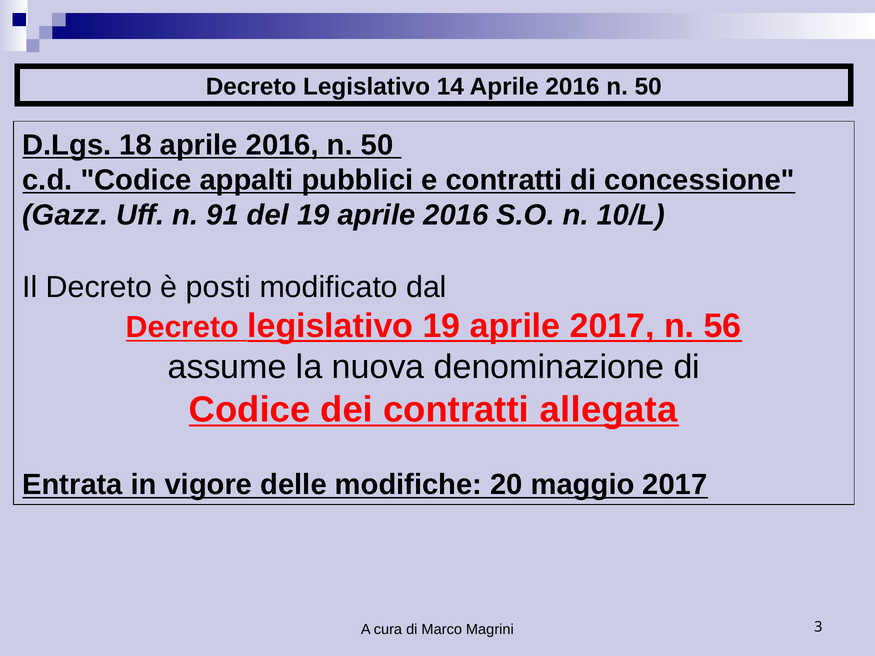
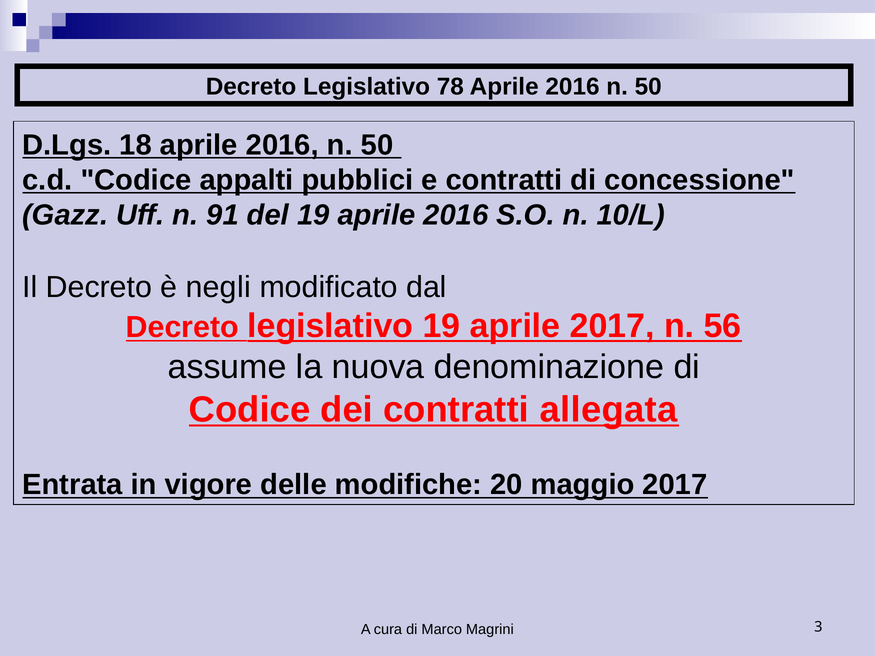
14: 14 -> 78 (450, 87)
posti: posti -> negli (218, 287)
